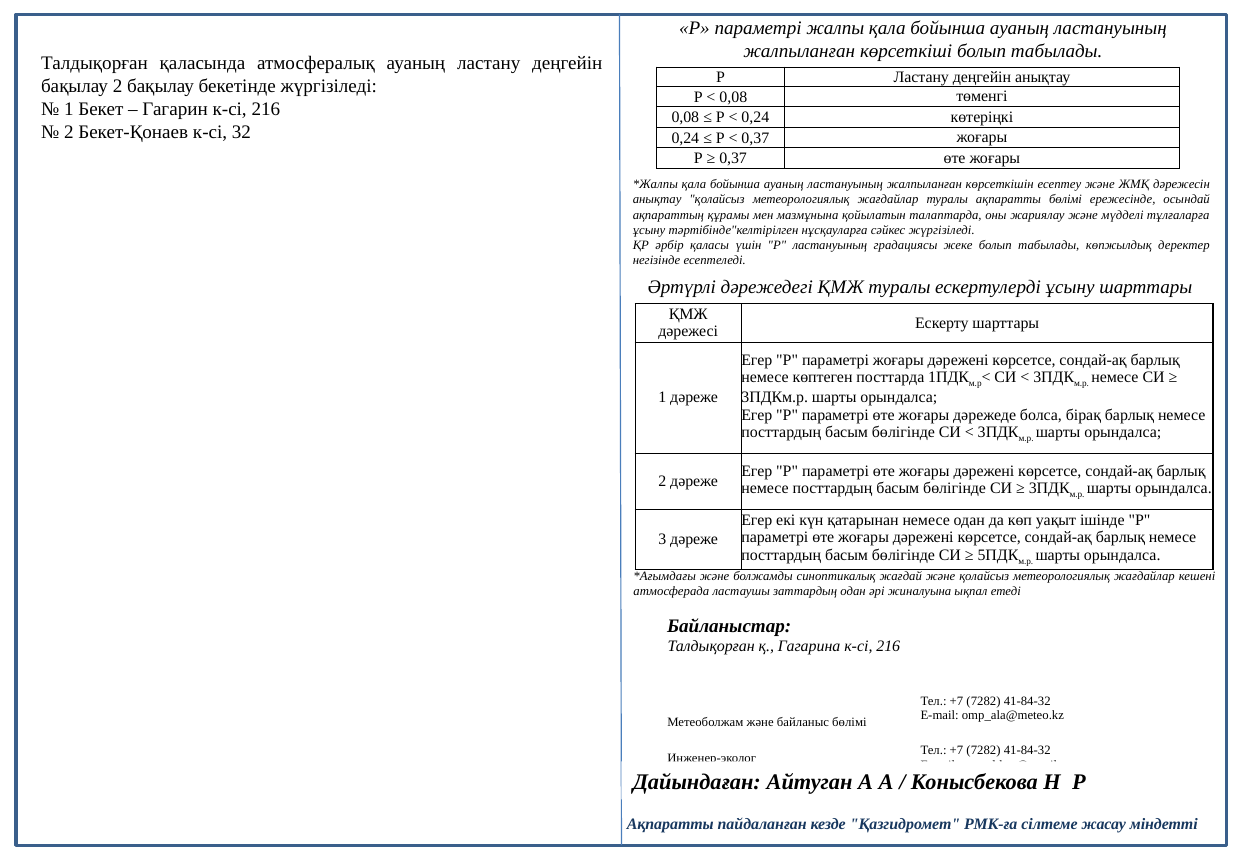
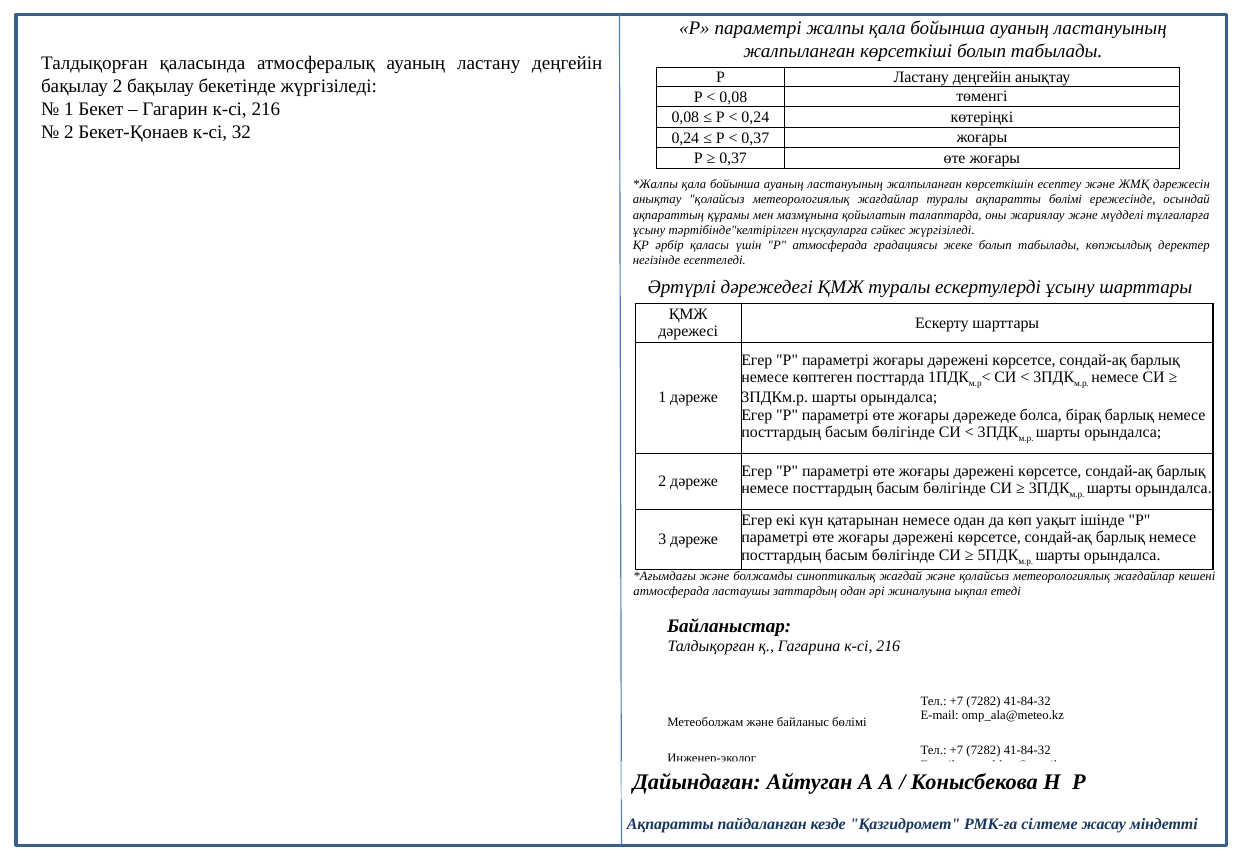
Р ластануының: ластануының -> атмосферада (830, 246)
